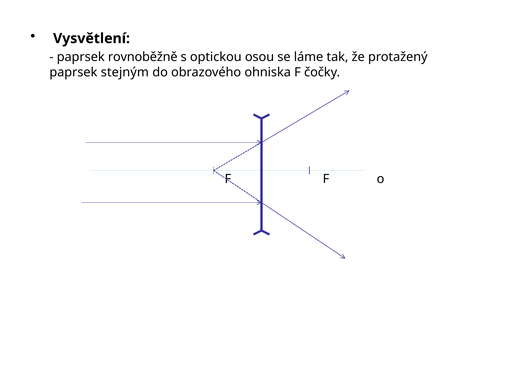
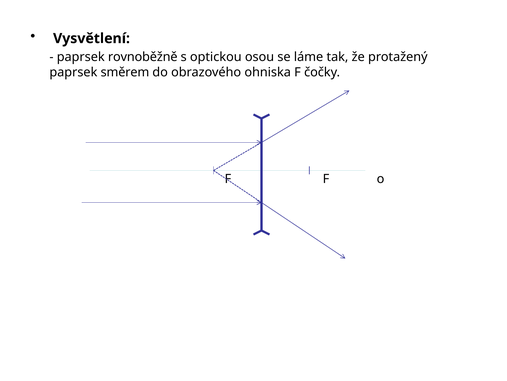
stejným: stejným -> směrem (125, 72)
